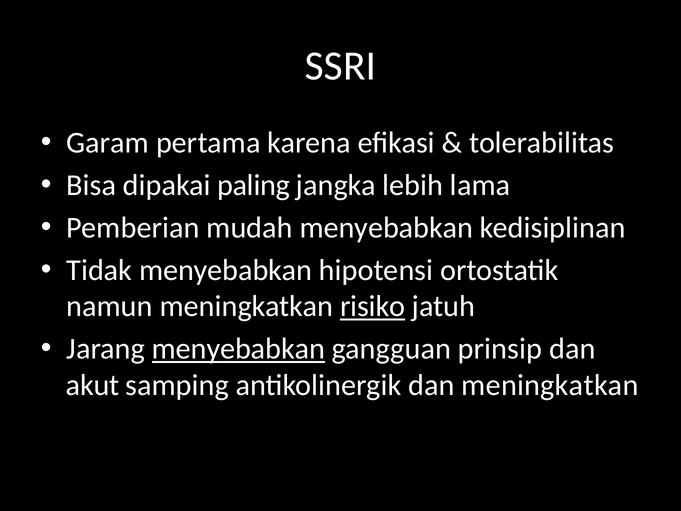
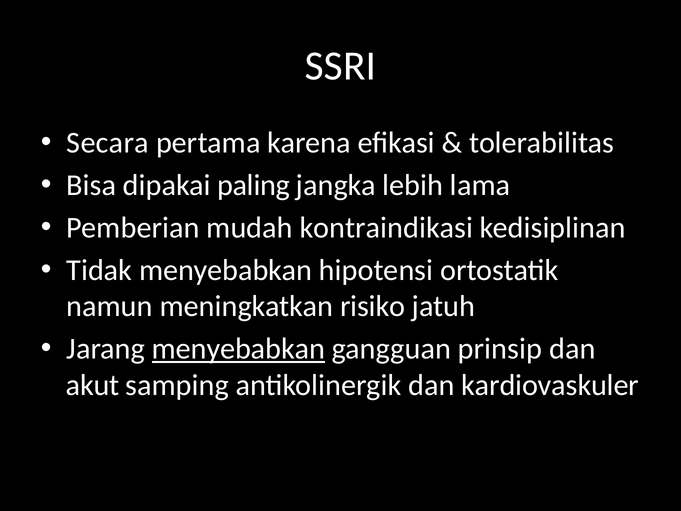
Garam: Garam -> Secara (108, 143)
mudah menyebabkan: menyebabkan -> kontraindikasi (386, 228)
risiko underline: present -> none (373, 306)
dan meningkatkan: meningkatkan -> kardiovaskuler (550, 385)
